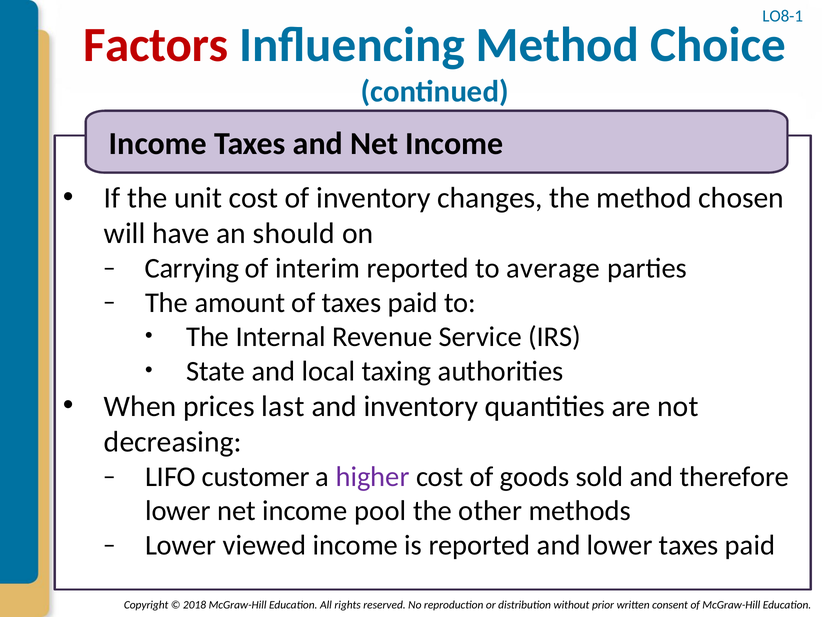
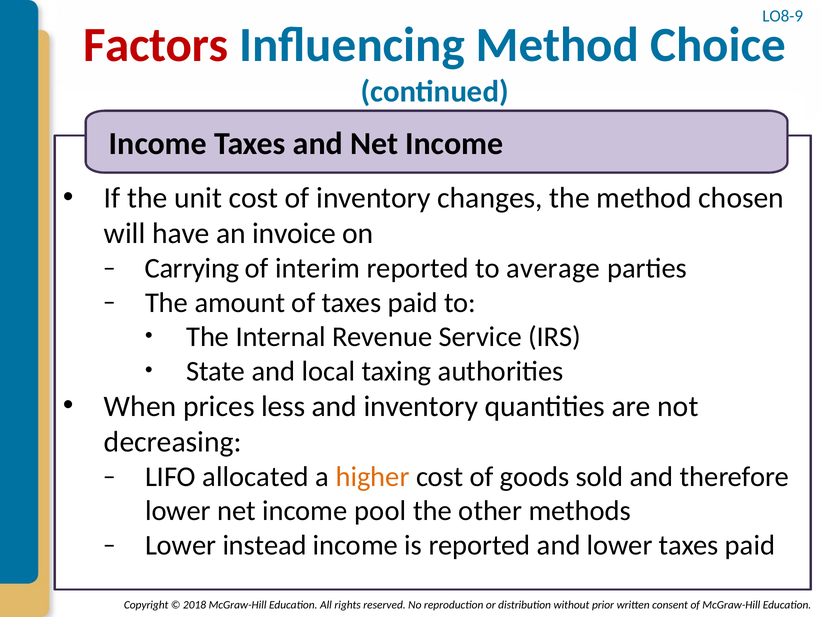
LO8-1: LO8-1 -> LO8-9 (783, 16)
should: should -> invoice (294, 233)
last: last -> less (283, 406)
customer: customer -> allocated (256, 476)
higher colour: purple -> orange (373, 476)
viewed: viewed -> instead (265, 545)
